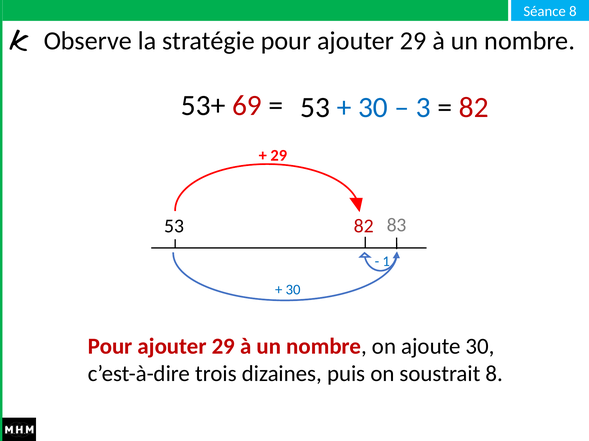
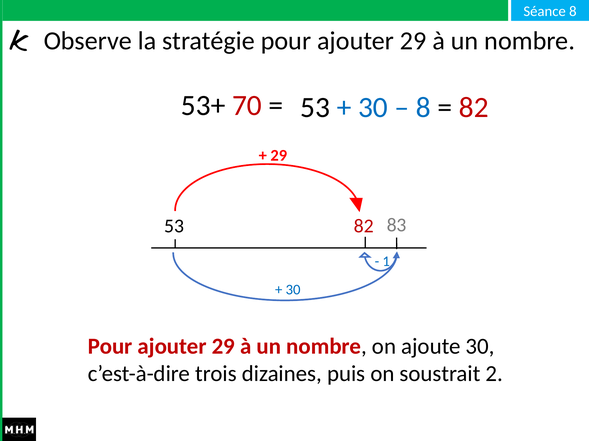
69: 69 -> 70 (247, 106)
3: 3 -> 8 (423, 108)
soustrait 8: 8 -> 2 (494, 374)
